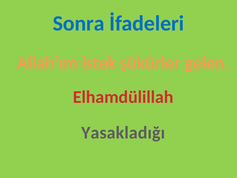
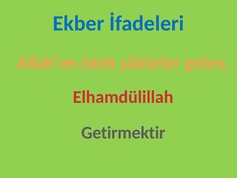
Sonra: Sonra -> Ekber (79, 23)
Yasakladığı: Yasakladığı -> Getirmektir (123, 133)
